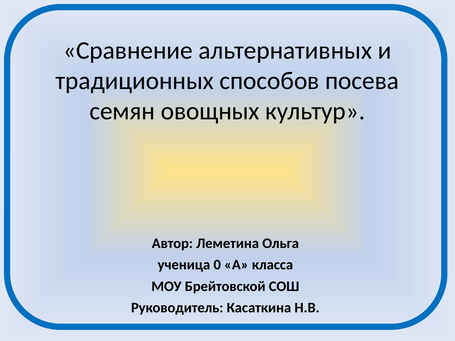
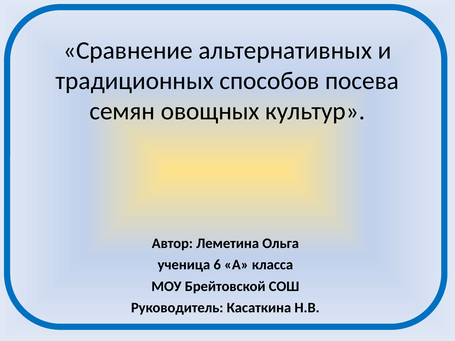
0: 0 -> 6 (217, 265)
